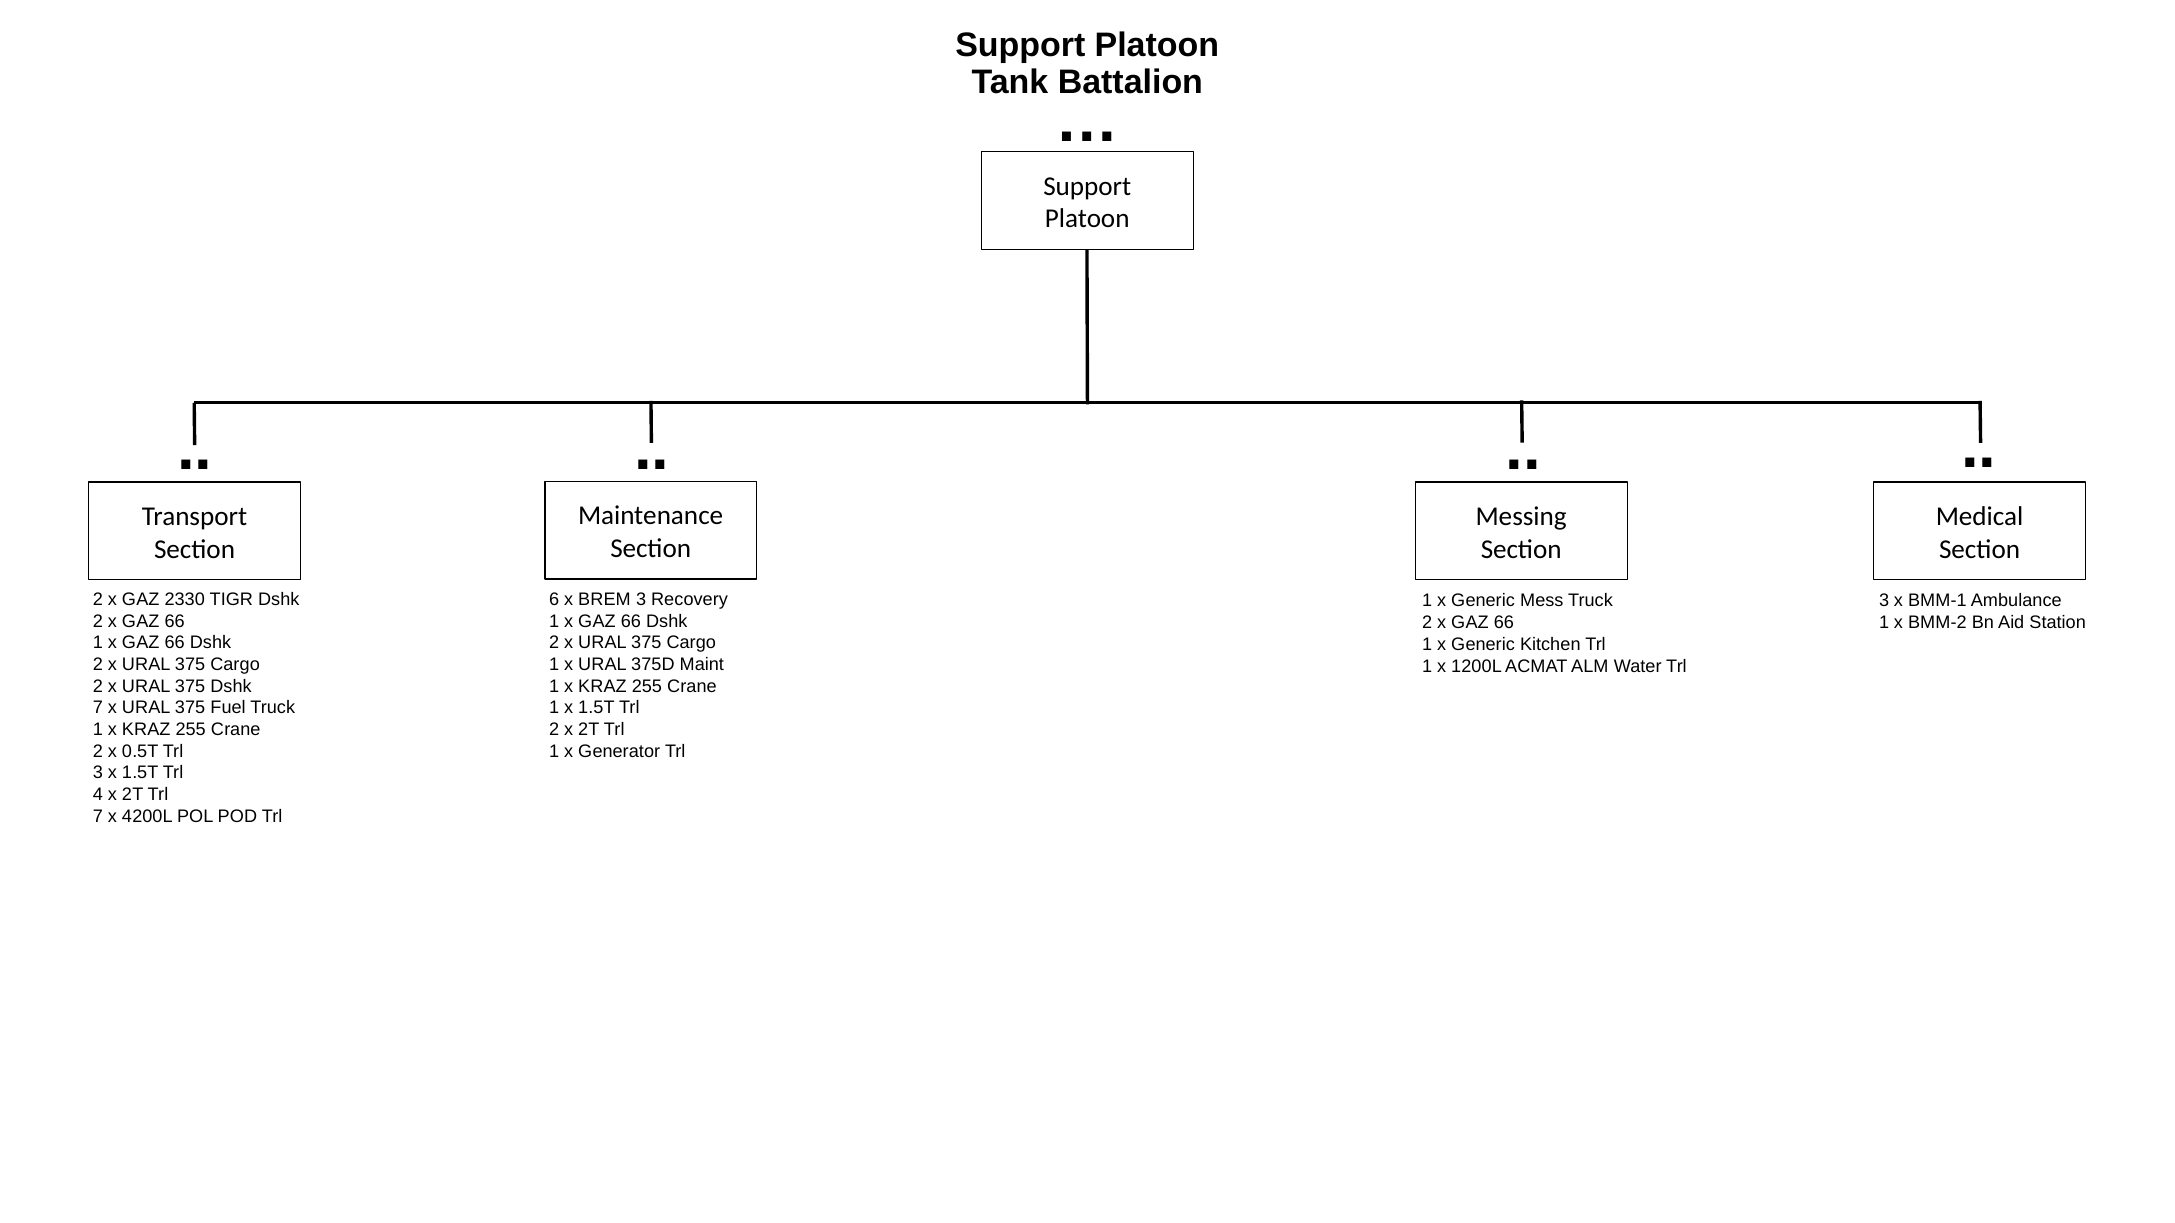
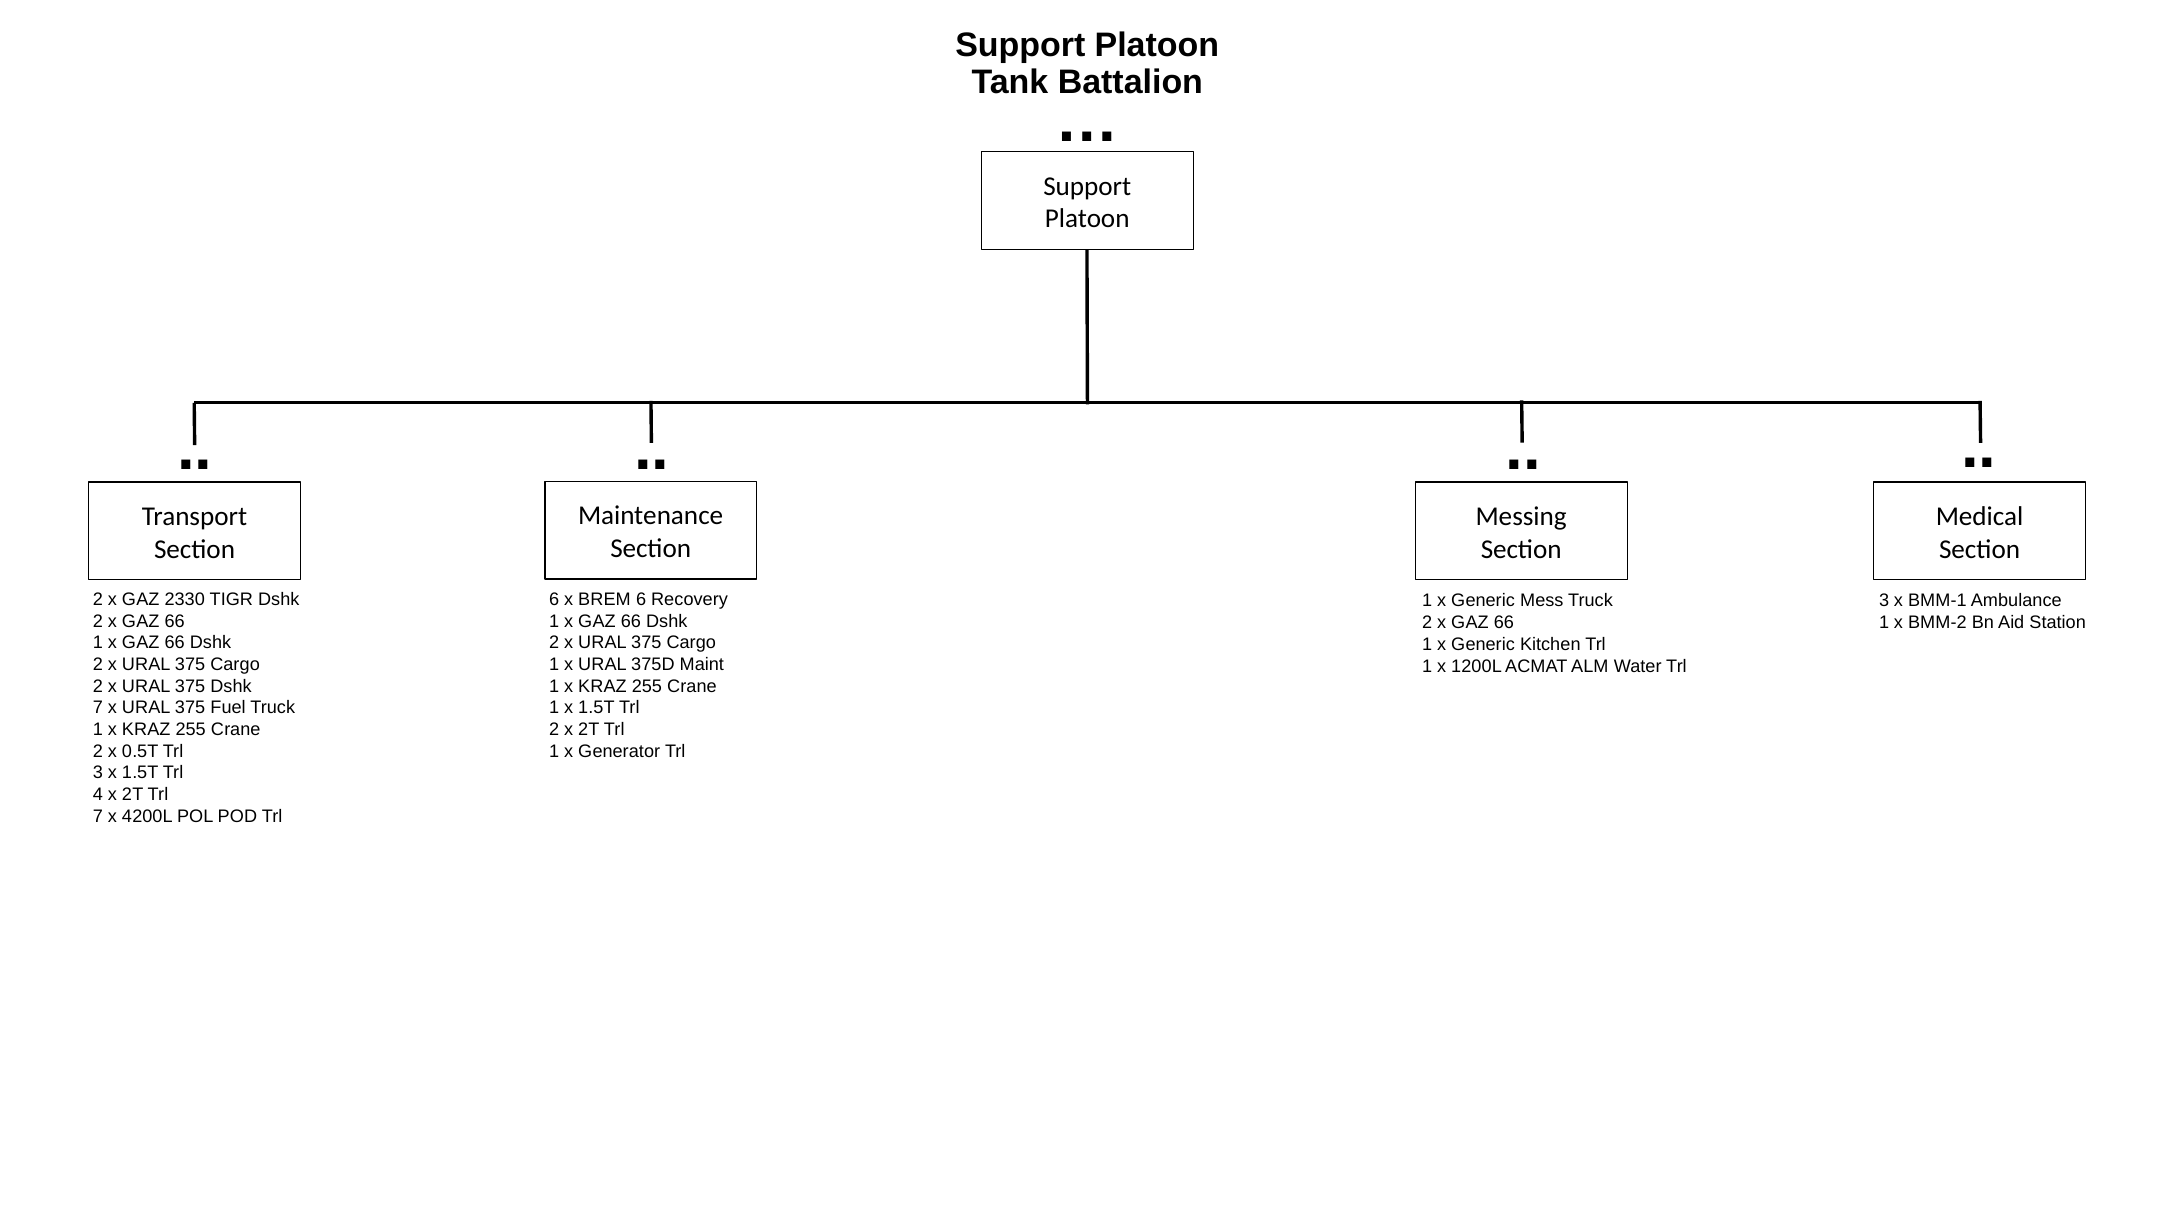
BREM 3: 3 -> 6 (641, 600)
